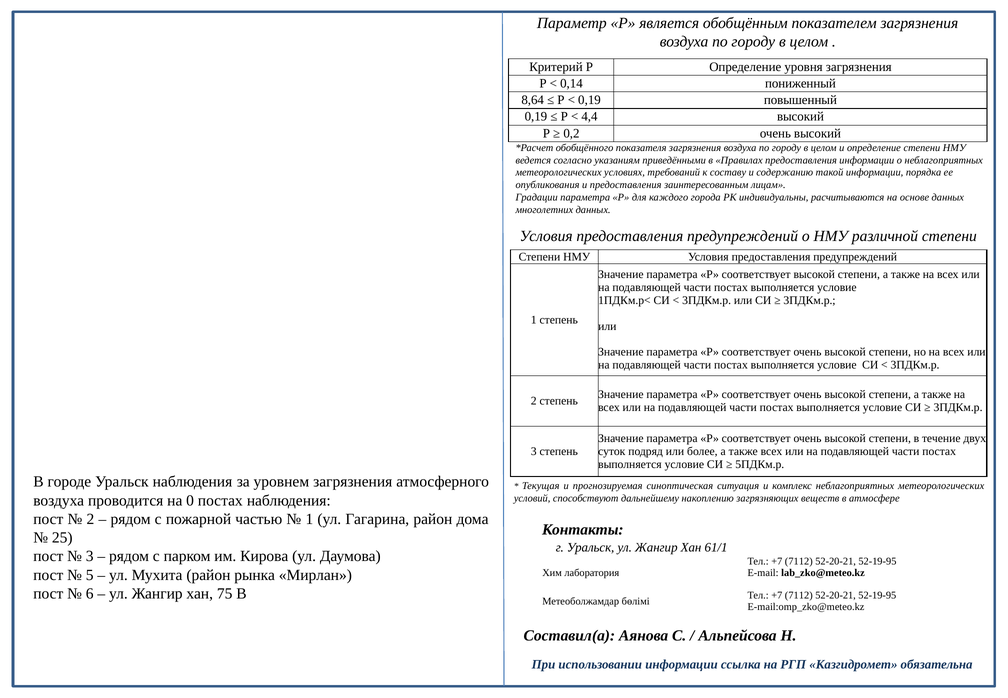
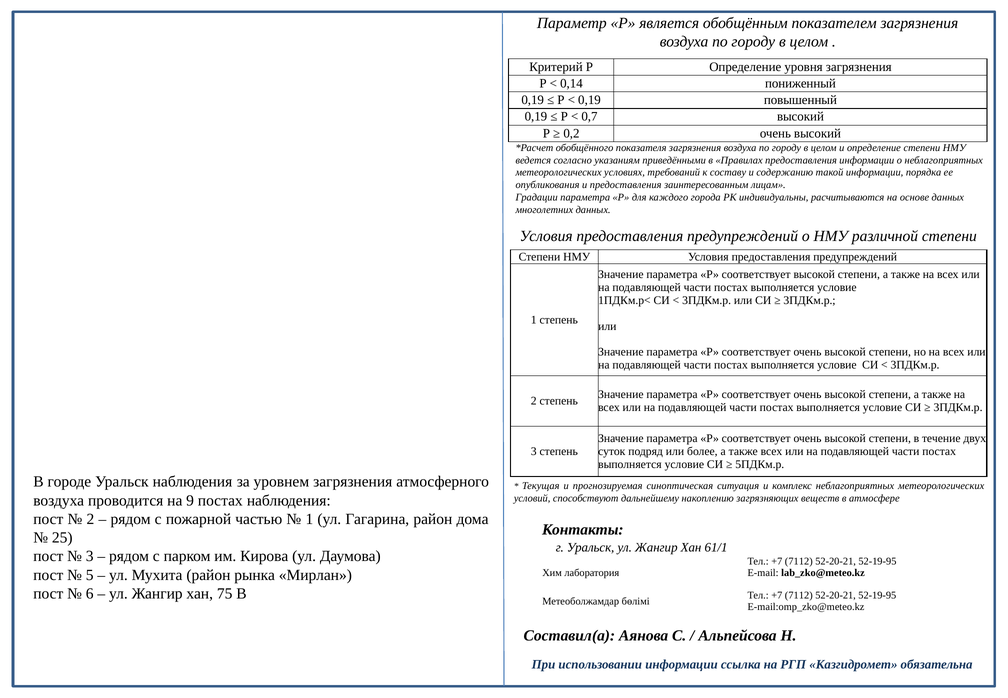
8,64: 8,64 -> 0,19 (533, 100)
4,4: 4,4 -> 0,7 (589, 117)
0: 0 -> 9 (190, 500)
